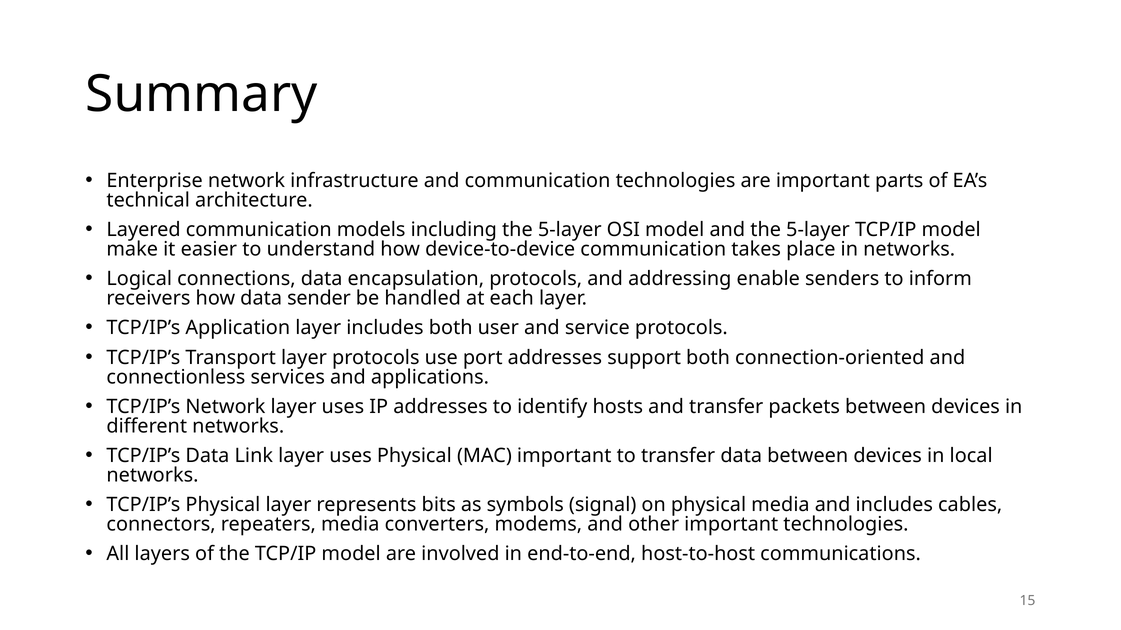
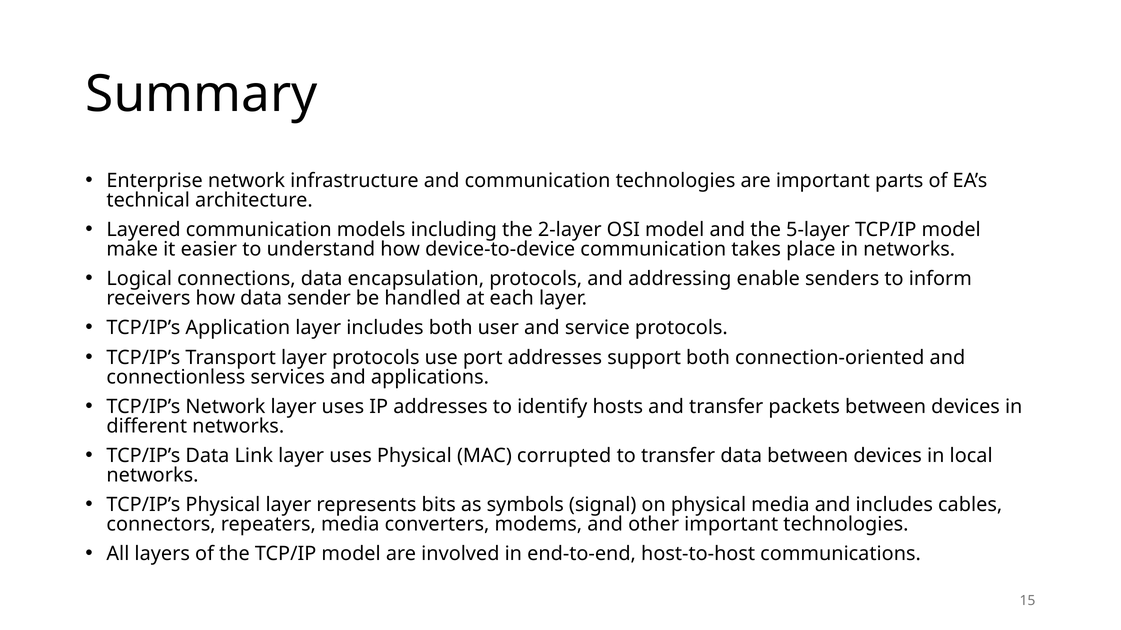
including the 5-layer: 5-layer -> 2-layer (570, 230)
MAC important: important -> corrupted (564, 456)
